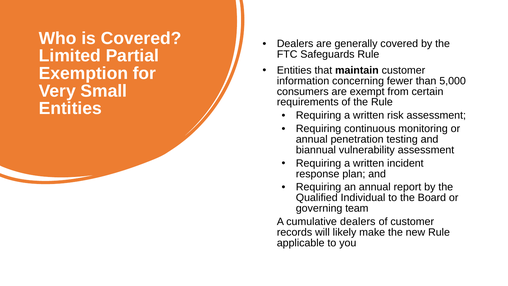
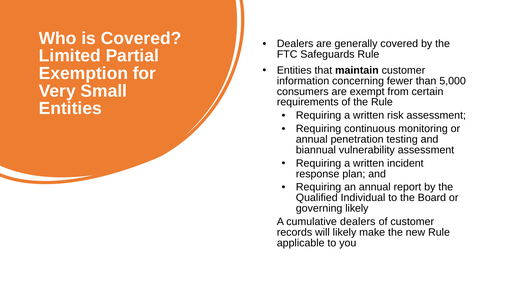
governing team: team -> likely (357, 208)
